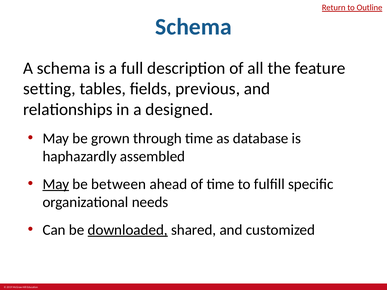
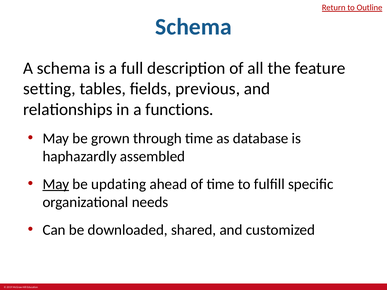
designed: designed -> functions (180, 110)
between: between -> updating (119, 184)
downloaded underline: present -> none (128, 230)
